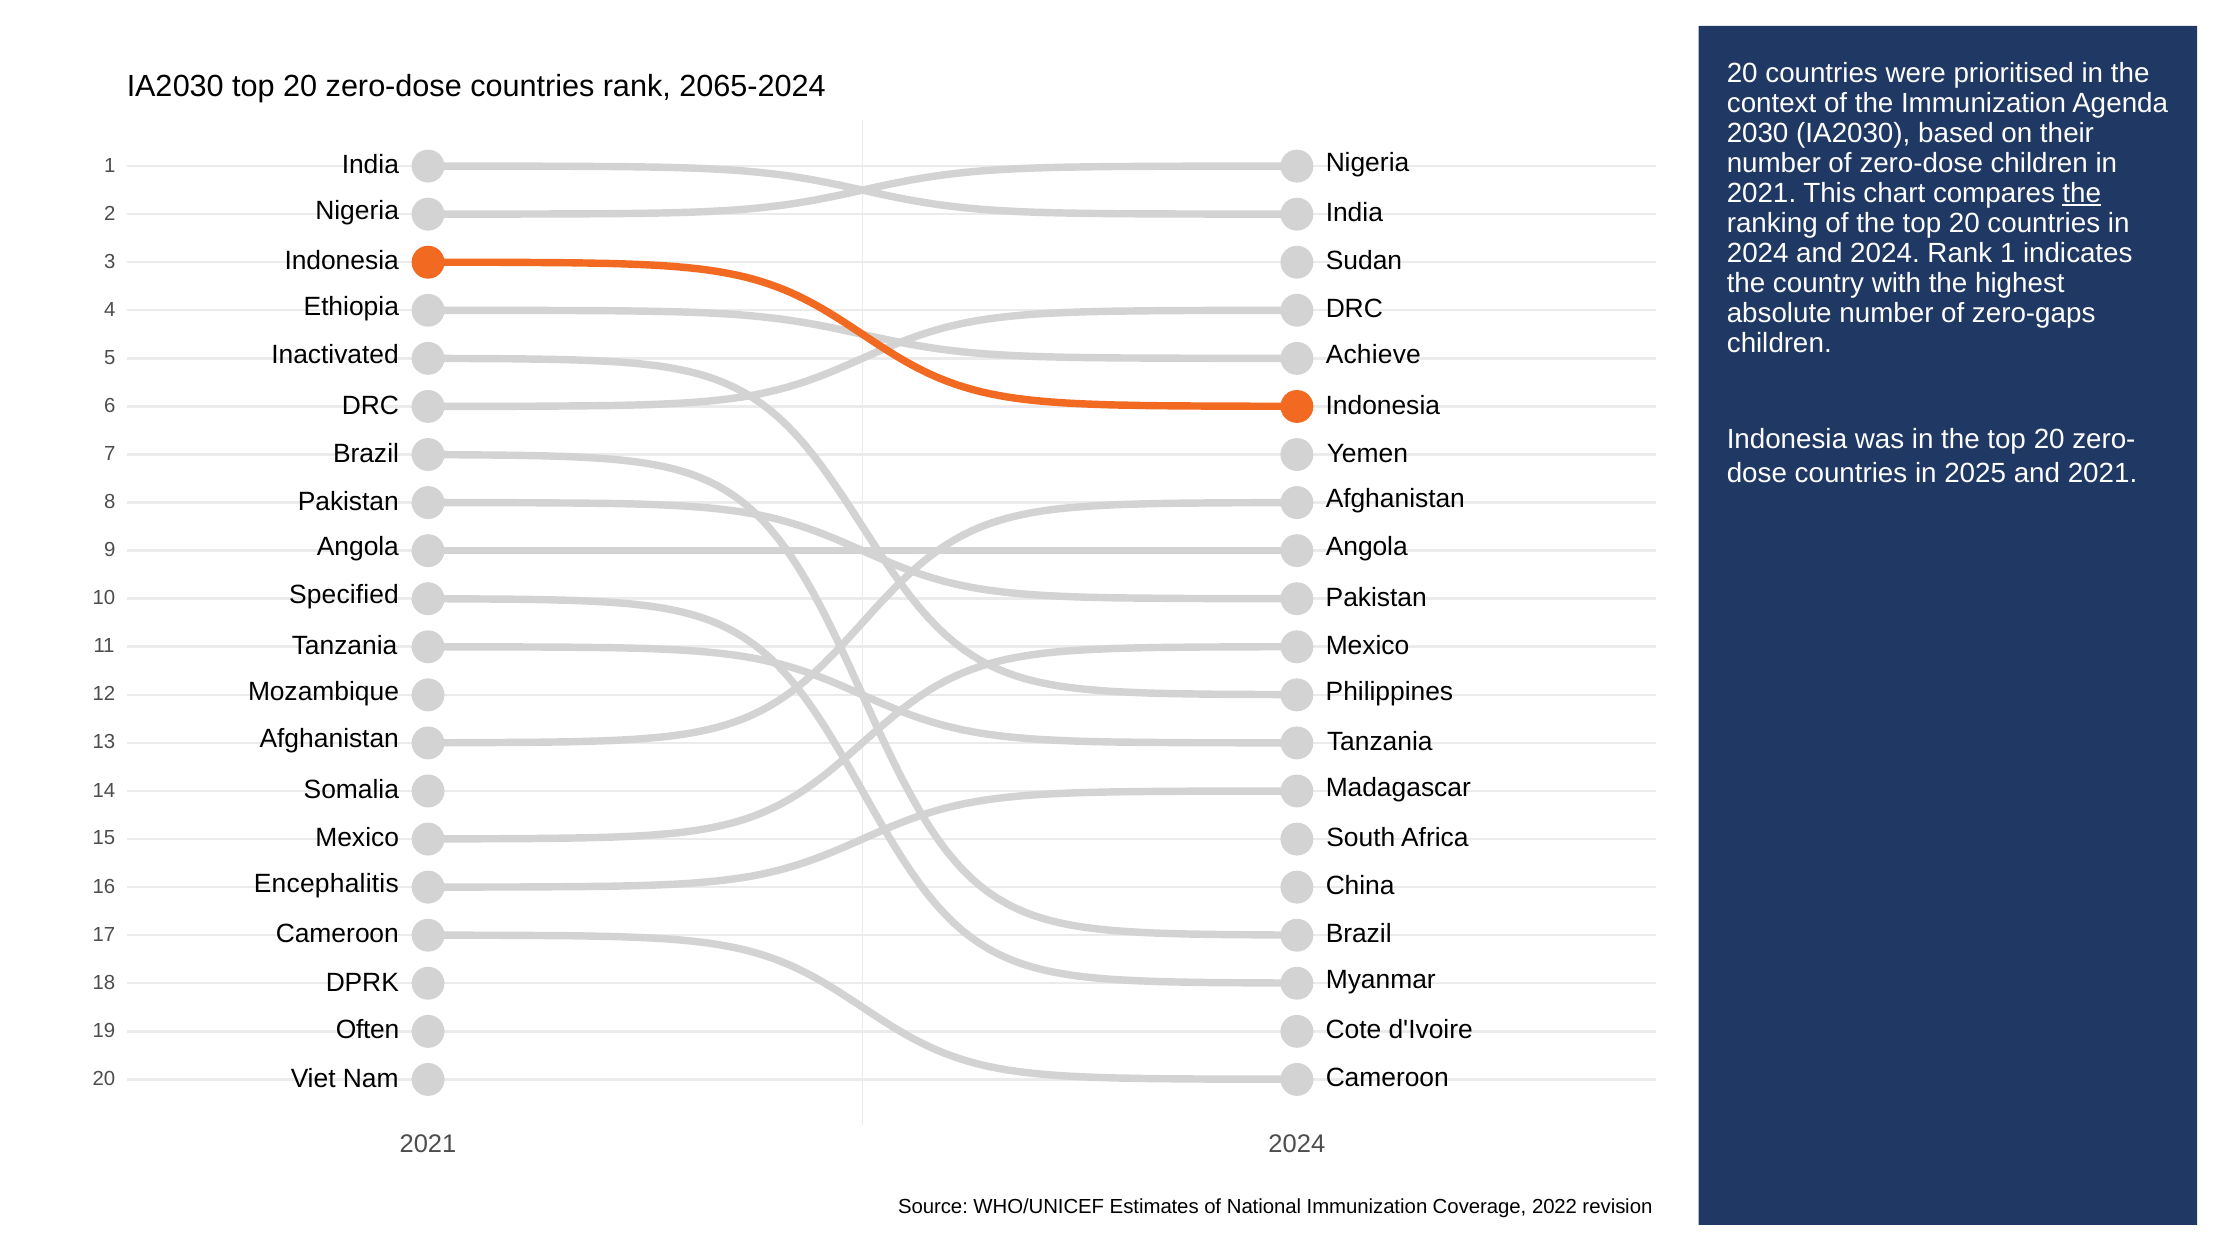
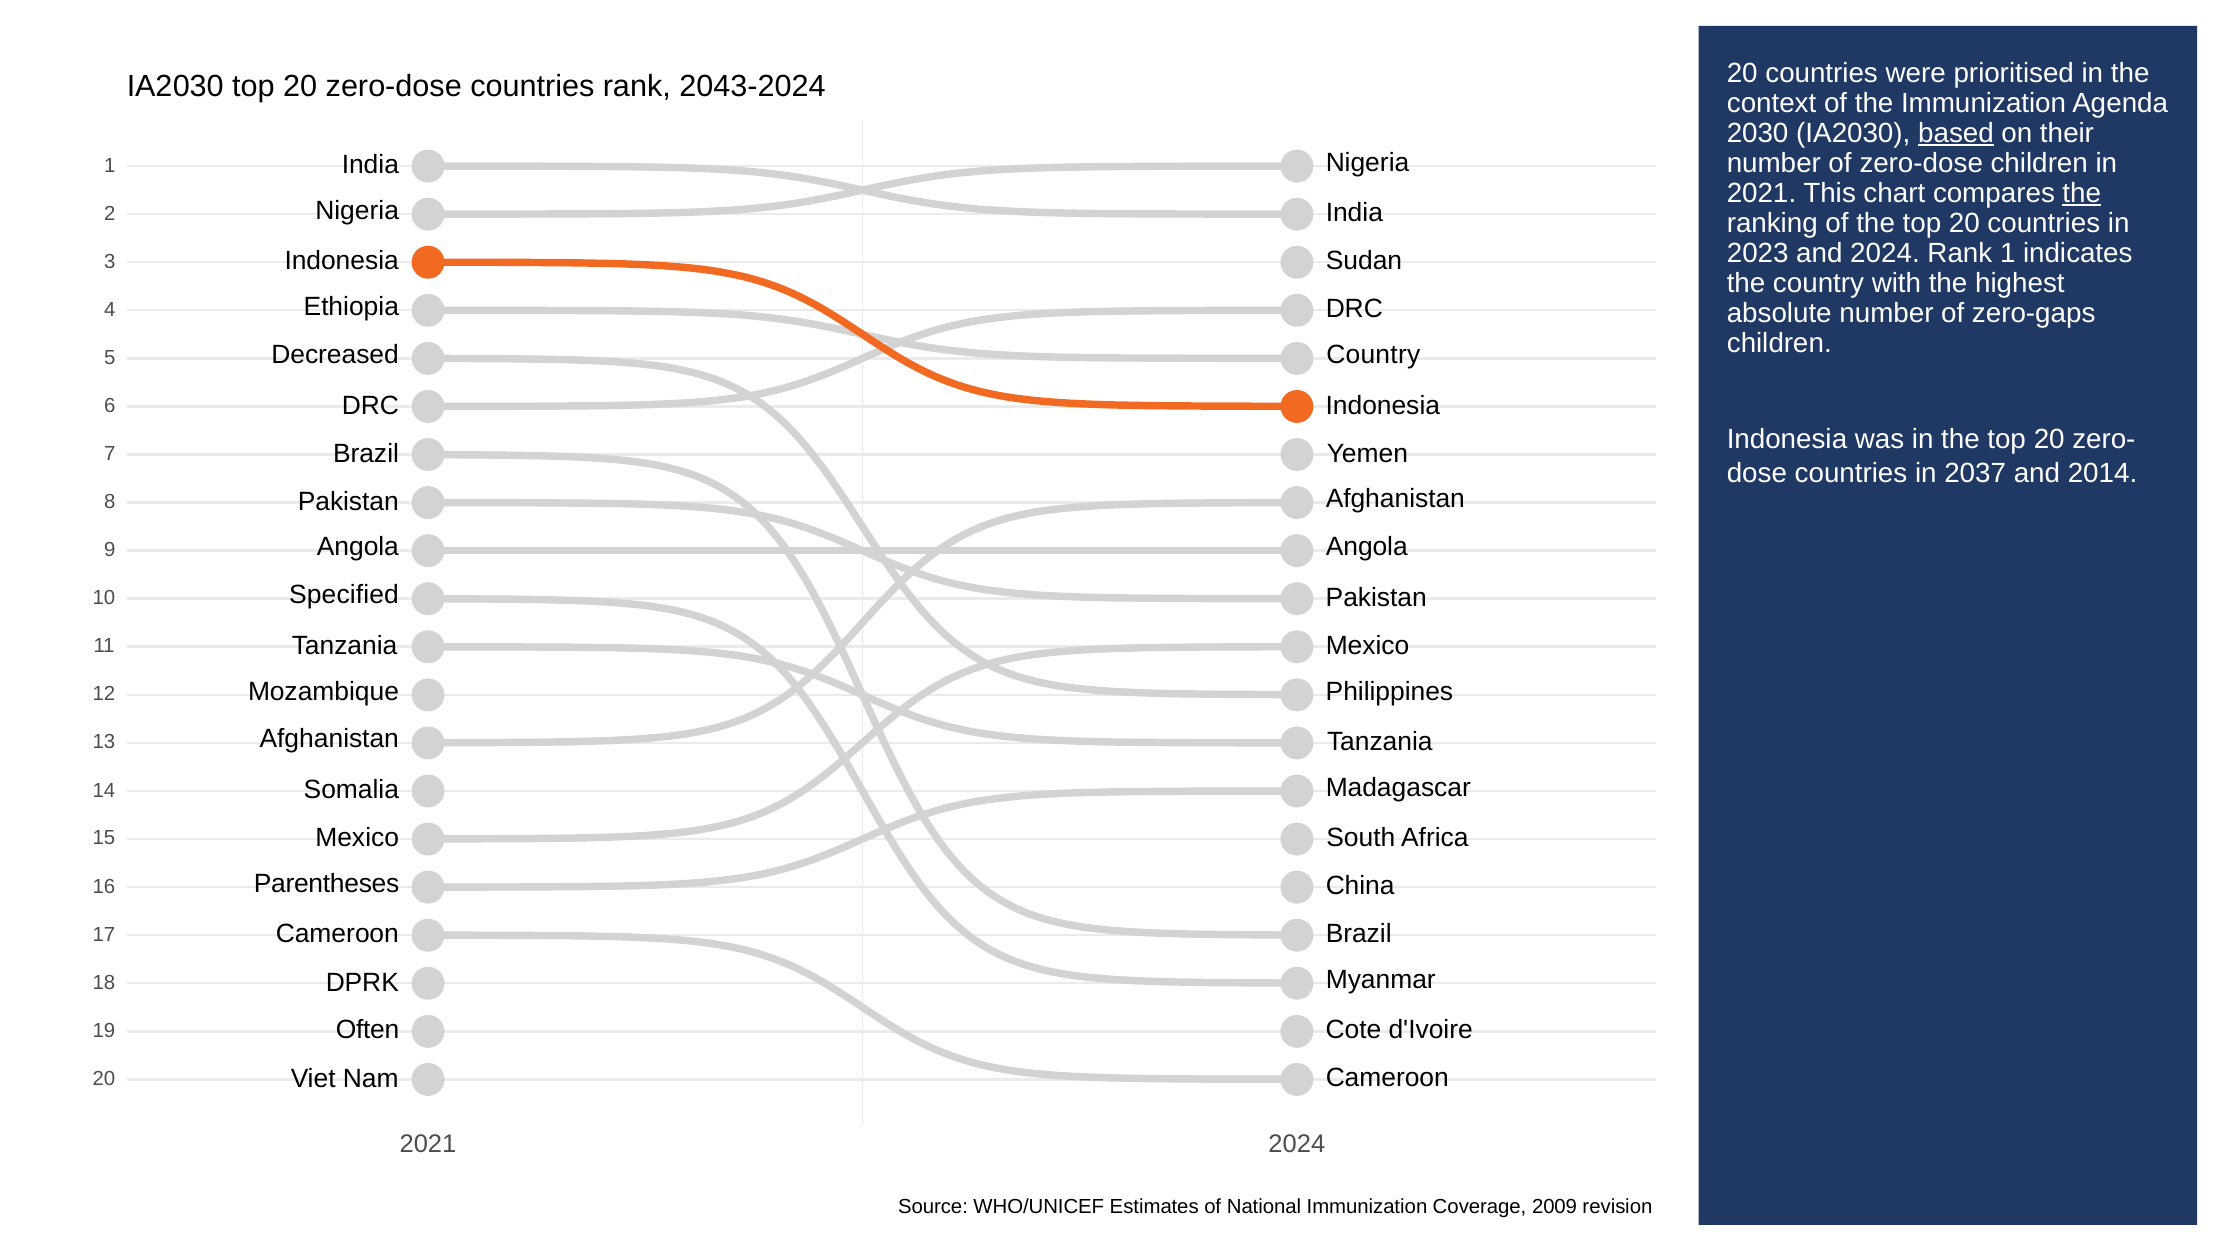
2065-2024: 2065-2024 -> 2043-2024 (753, 86)
based underline: none -> present (1956, 133)
2024: 2024 -> 2023 (1758, 253)
Inactivated: Inactivated -> Decreased (335, 355)
Achieve: Achieve -> Country (1373, 355)
2025: 2025 -> 2037 (1975, 473)
and 2021: 2021 -> 2014 (2103, 473)
Encephalitis: Encephalitis -> Parentheses (327, 884)
2022: 2022 -> 2009 (1555, 1208)
